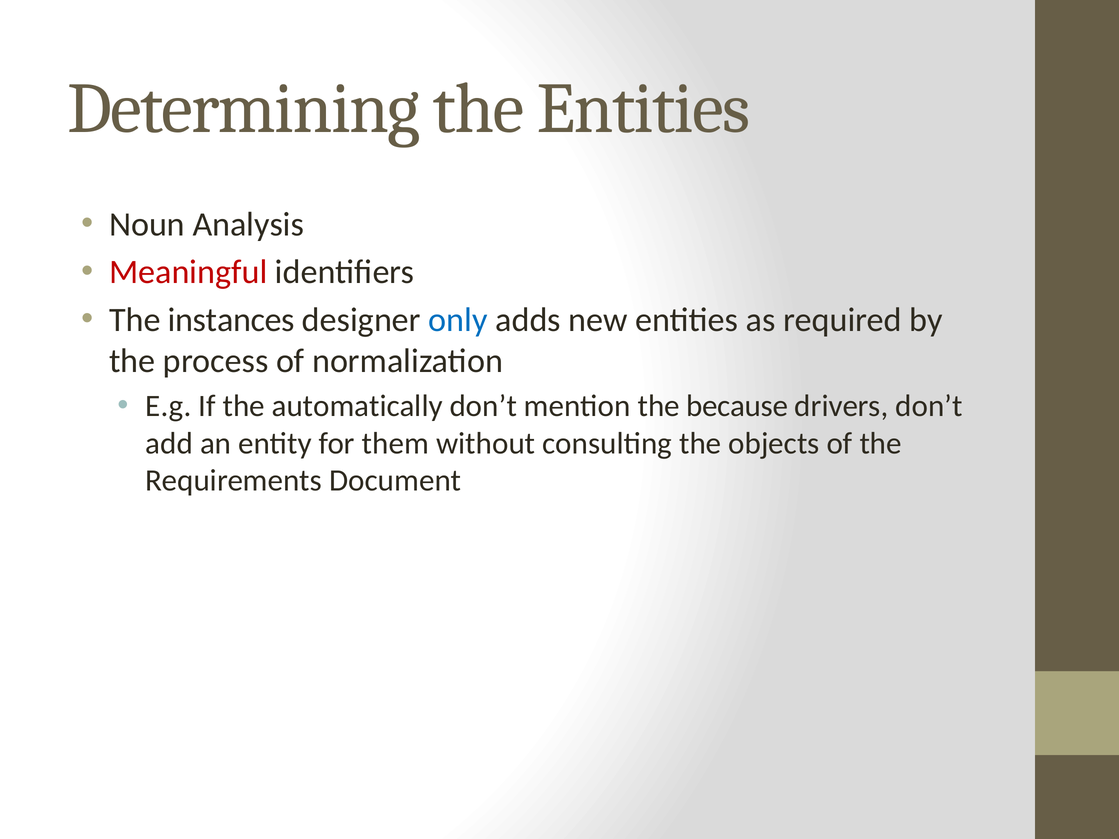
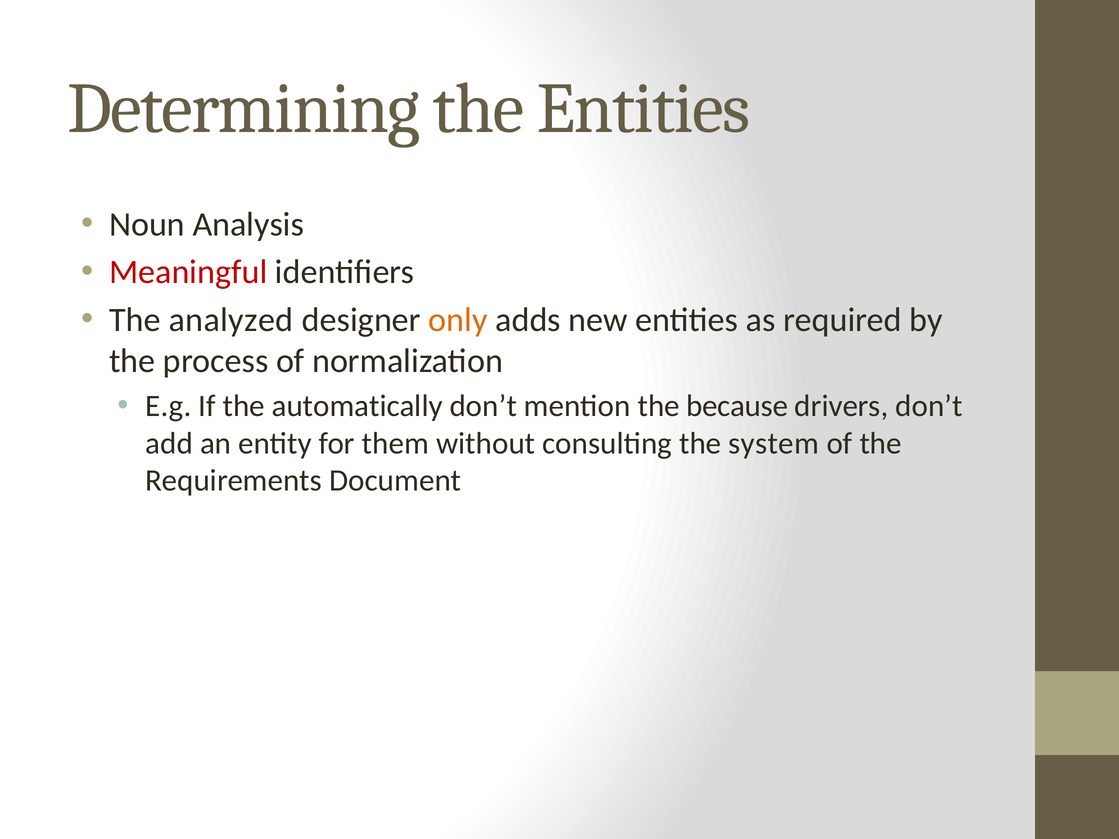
instances: instances -> analyzed (231, 320)
only colour: blue -> orange (458, 320)
objects: objects -> system (774, 444)
